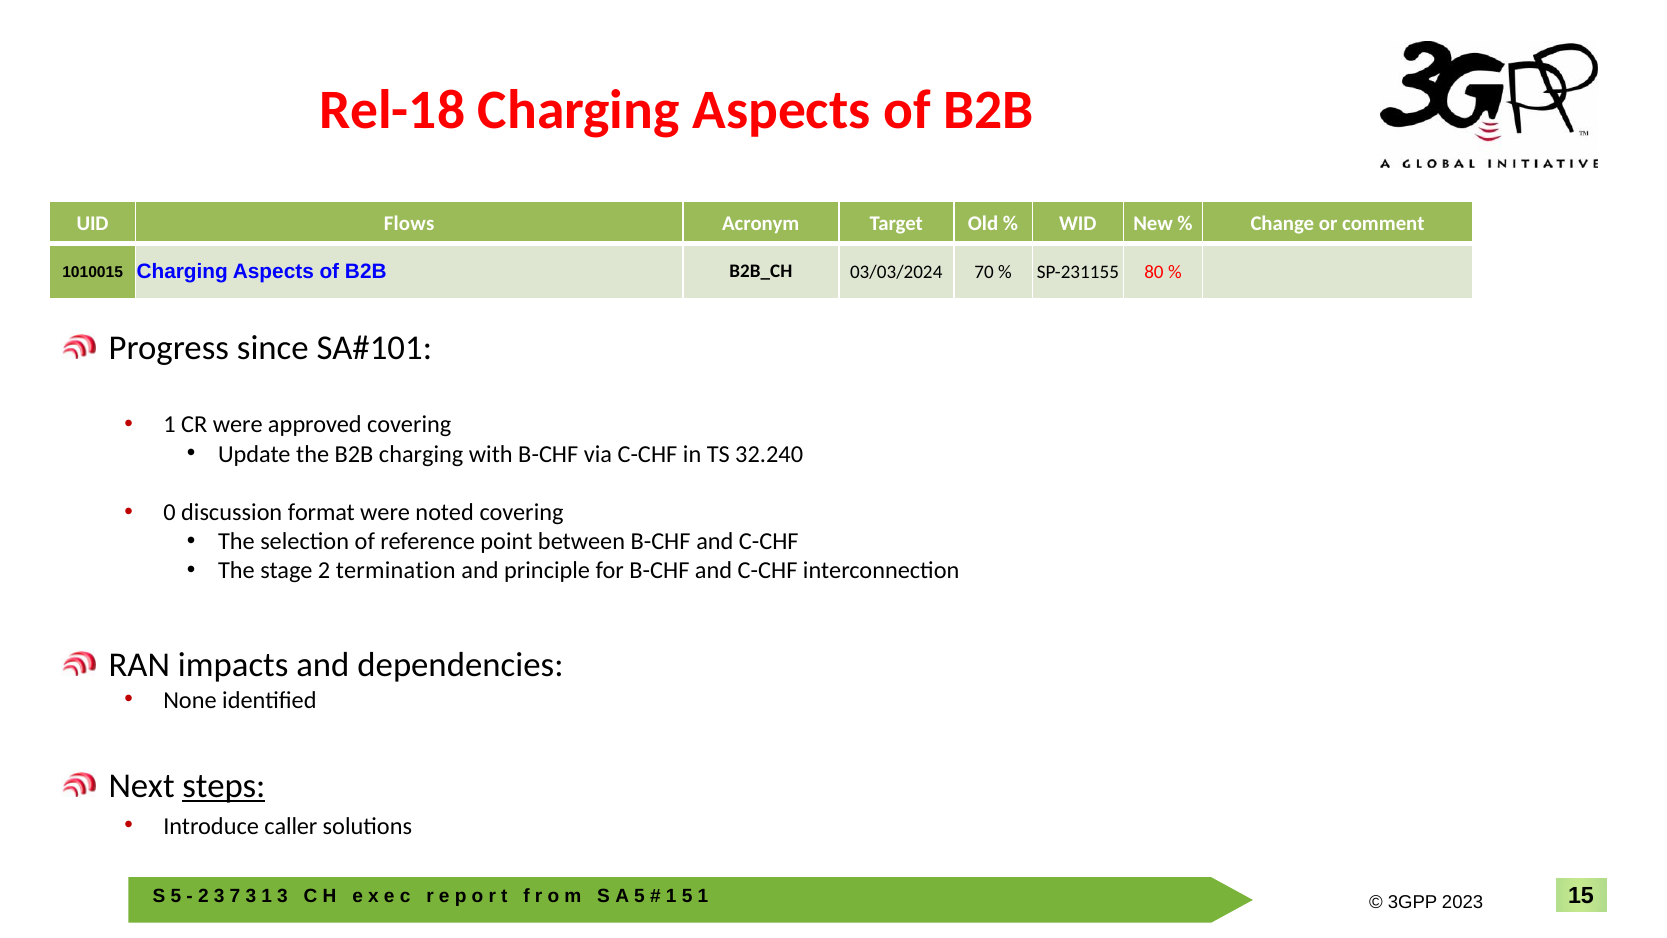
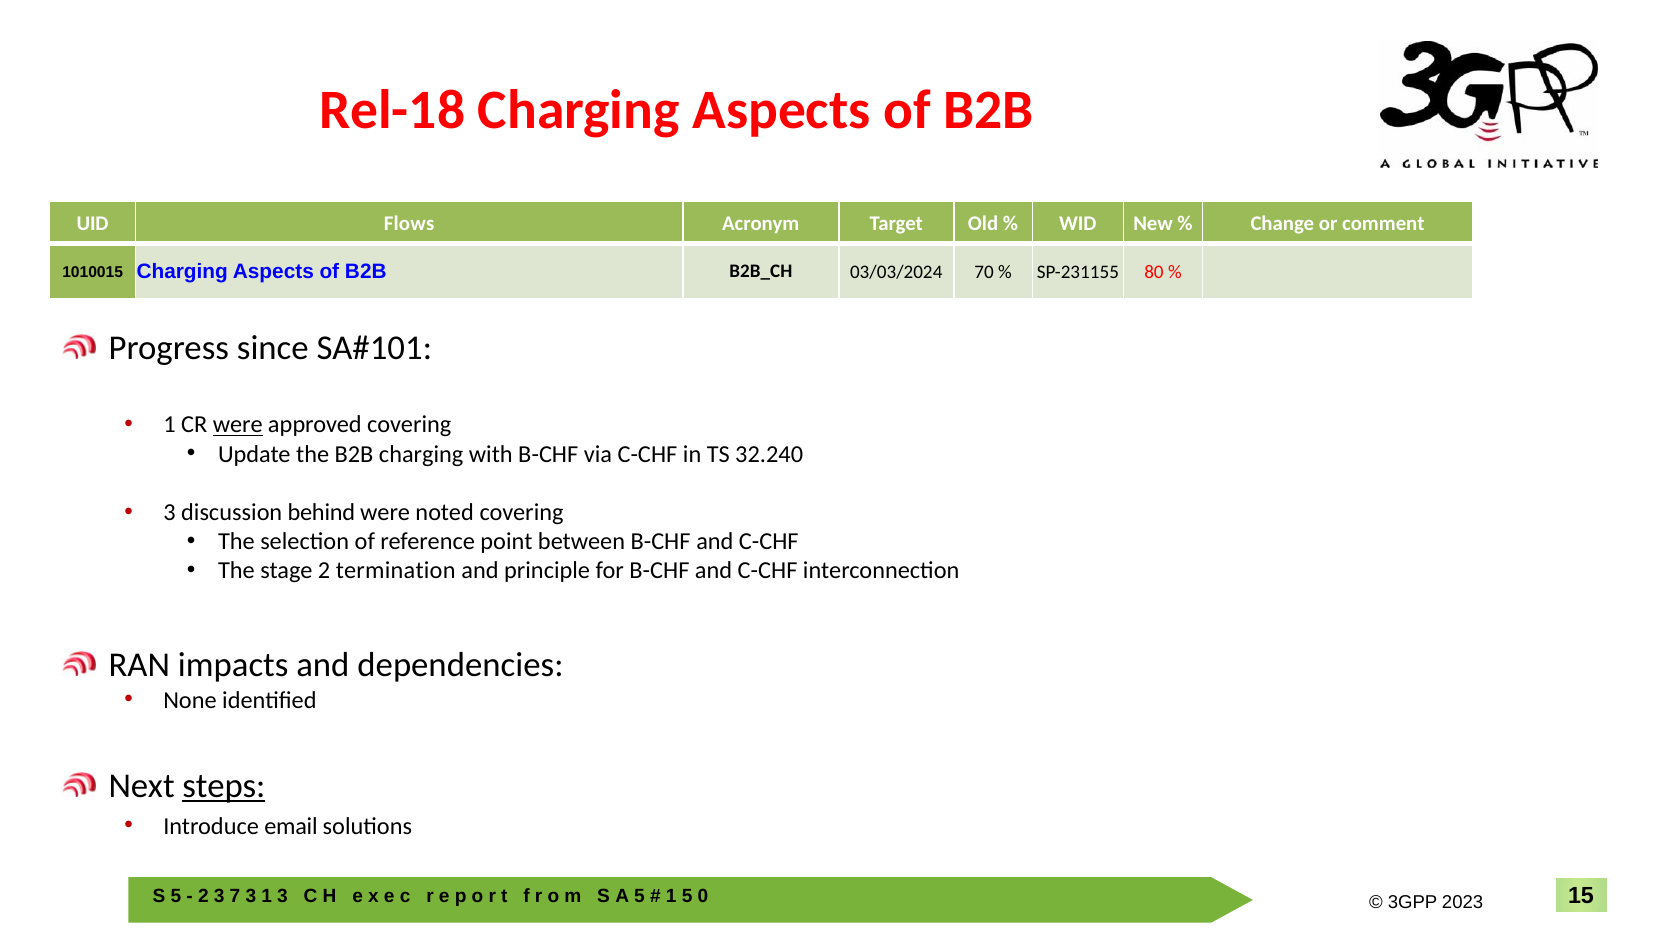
were underline: none -> present (238, 425)
0: 0 -> 3 (169, 512)
format: format -> behind (321, 512)
caller: caller -> email (291, 826)
1: 1 -> 0 (703, 896)
